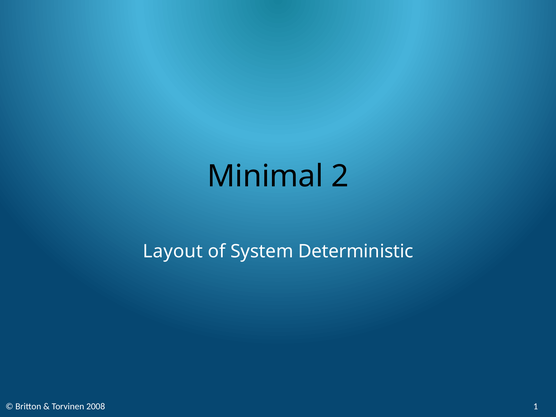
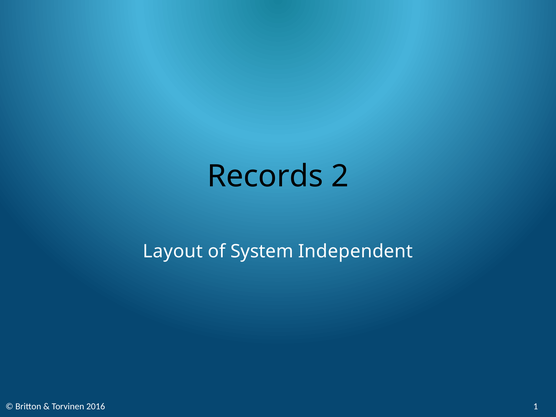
Minimal: Minimal -> Records (265, 176)
Deterministic: Deterministic -> Independent (356, 252)
2008: 2008 -> 2016 (96, 407)
